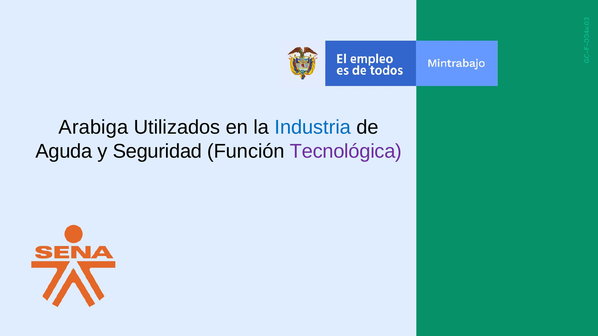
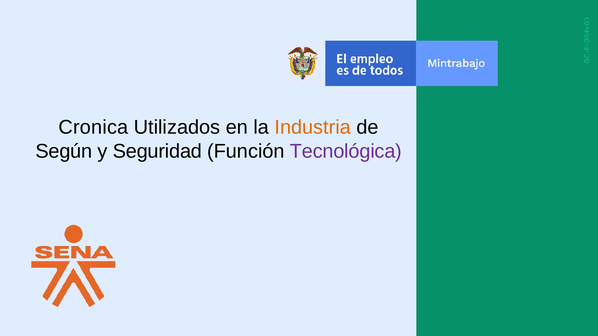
Arabiga: Arabiga -> Cronica (93, 128)
Industria colour: blue -> orange (313, 128)
Aguda: Aguda -> Según (64, 151)
